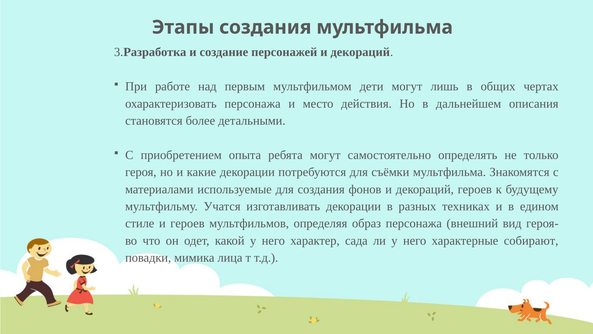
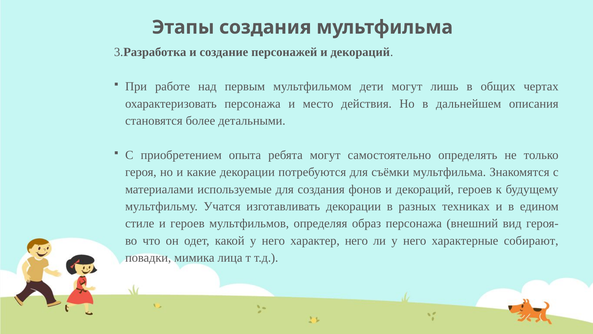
характер сада: сада -> него (356, 240)
